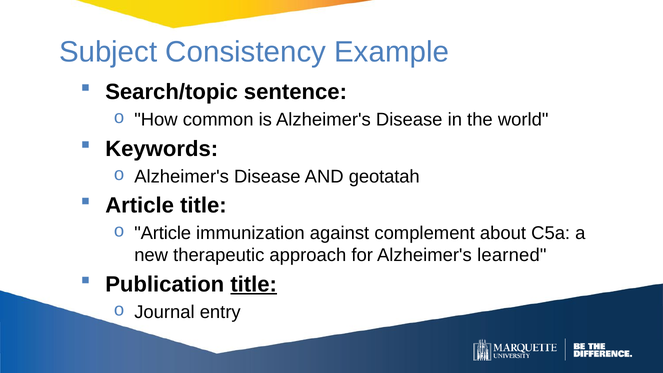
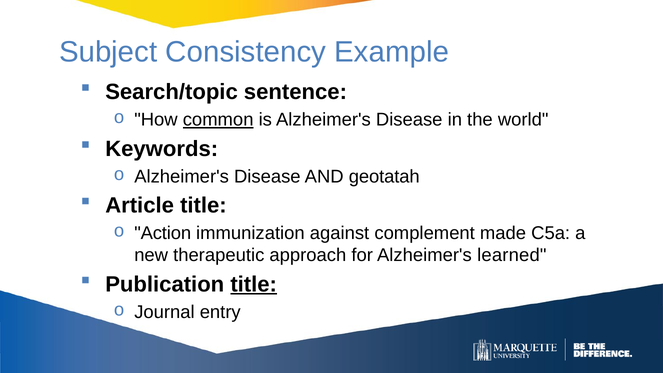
common underline: none -> present (218, 120)
Article: Article -> Action (163, 233)
about: about -> made (503, 233)
